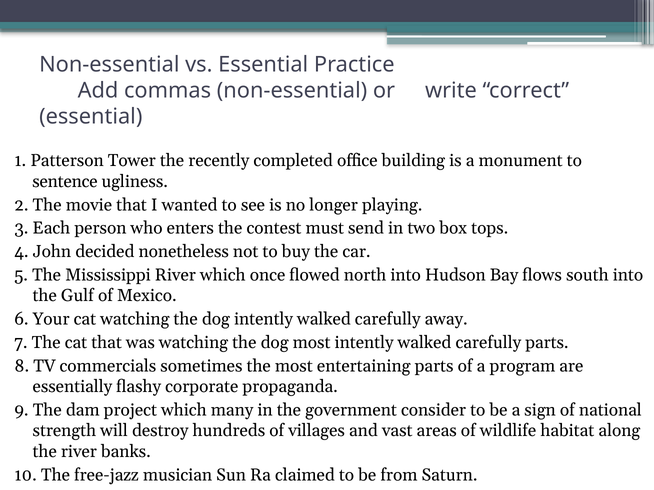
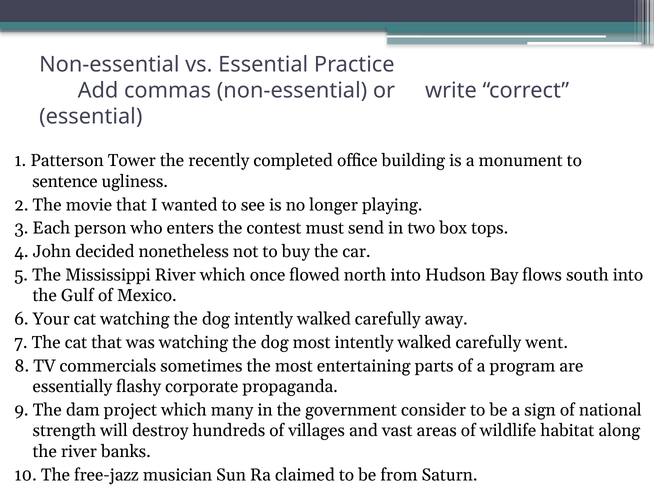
carefully parts: parts -> went (547, 343)
